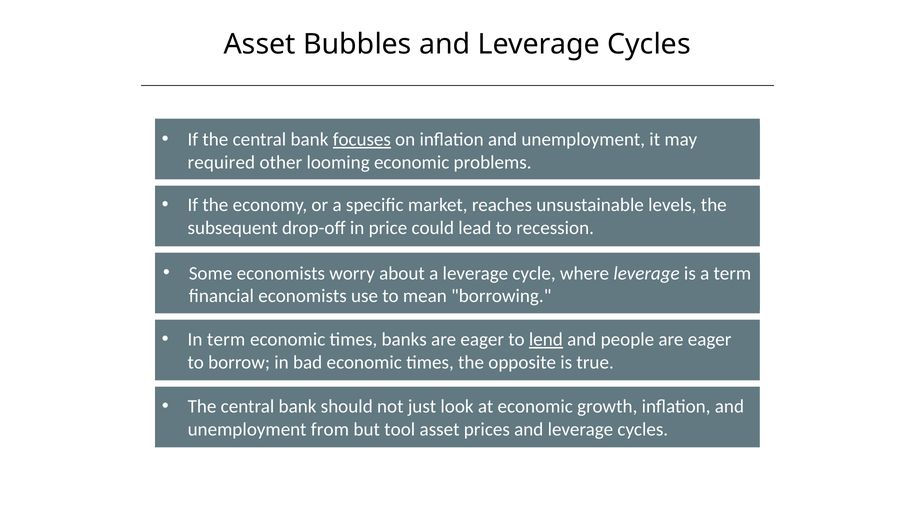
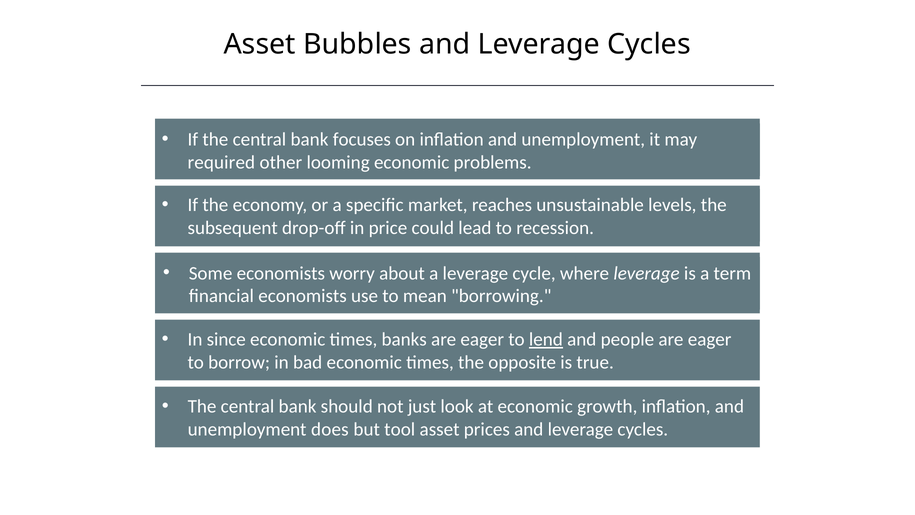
focuses underline: present -> none (362, 139)
In term: term -> since (226, 339)
from: from -> does (330, 429)
